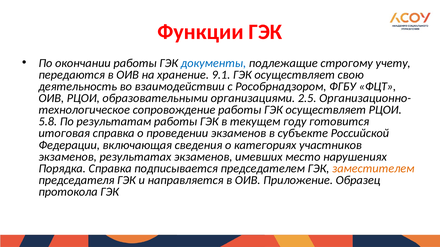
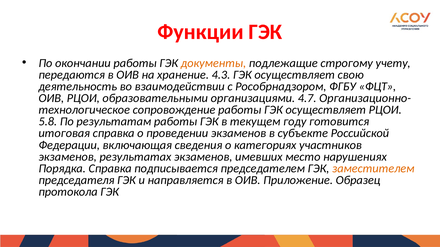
документы colour: blue -> orange (213, 63)
9.1: 9.1 -> 4.3 (221, 75)
2.5: 2.5 -> 4.7 (307, 98)
